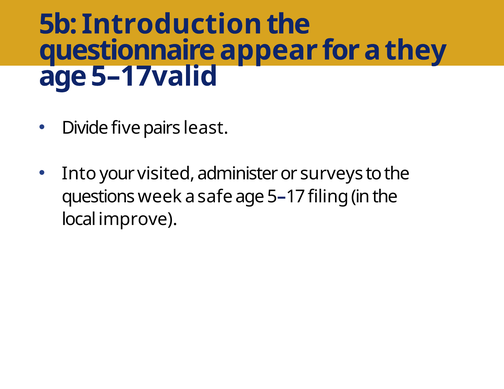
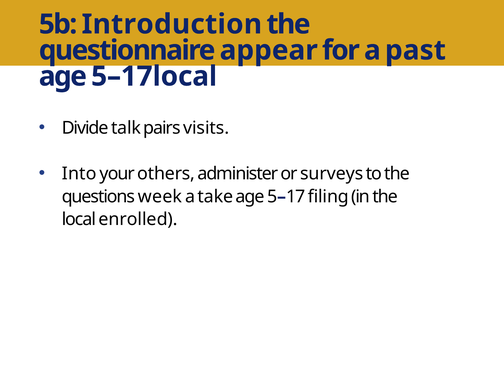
they: they -> past (415, 50)
5–17valid: 5–17valid -> 5–17local (154, 76)
five: five -> talk (126, 128)
least: least -> visits (206, 128)
visited: visited -> others (166, 174)
safe: safe -> take (215, 197)
improve: improve -> enrolled (138, 220)
